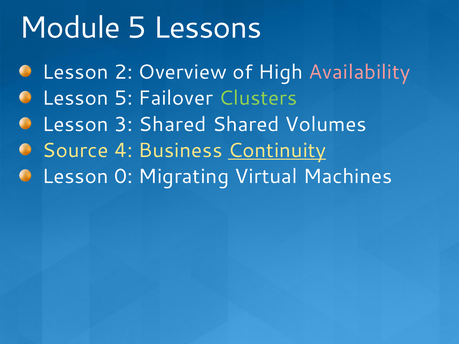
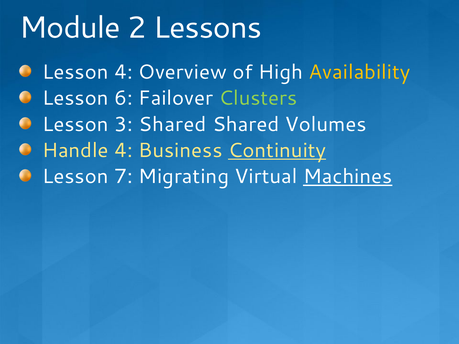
Module 5: 5 -> 2 (137, 28)
Lesson 2: 2 -> 4 (123, 72)
Availability colour: pink -> yellow (359, 72)
Lesson 5: 5 -> 6 (123, 98)
Source: Source -> Handle (75, 151)
0: 0 -> 7 (123, 177)
Machines underline: none -> present (348, 177)
